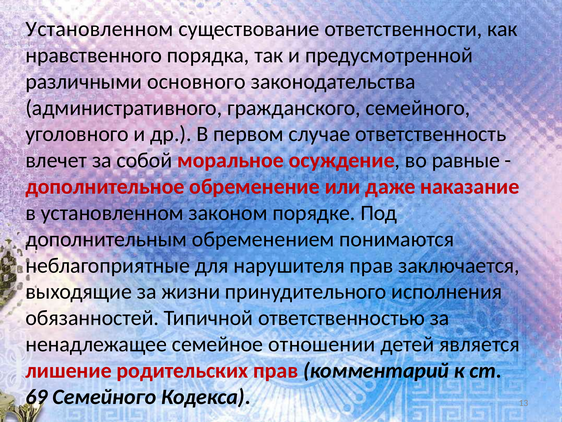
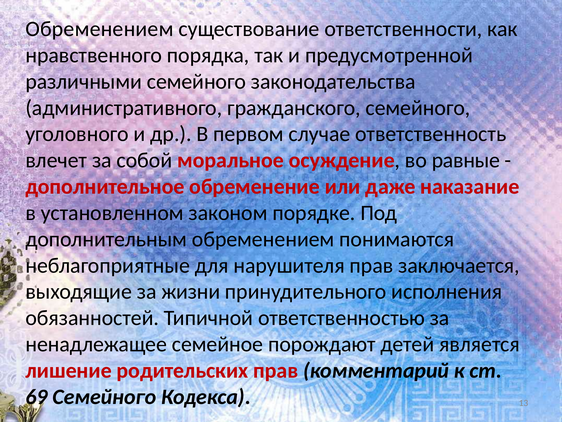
Установленном: Установленном -> Обременением (99, 29)
различными основного: основного -> семейного (196, 81)
отношении: отношении -> порождают (322, 344)
